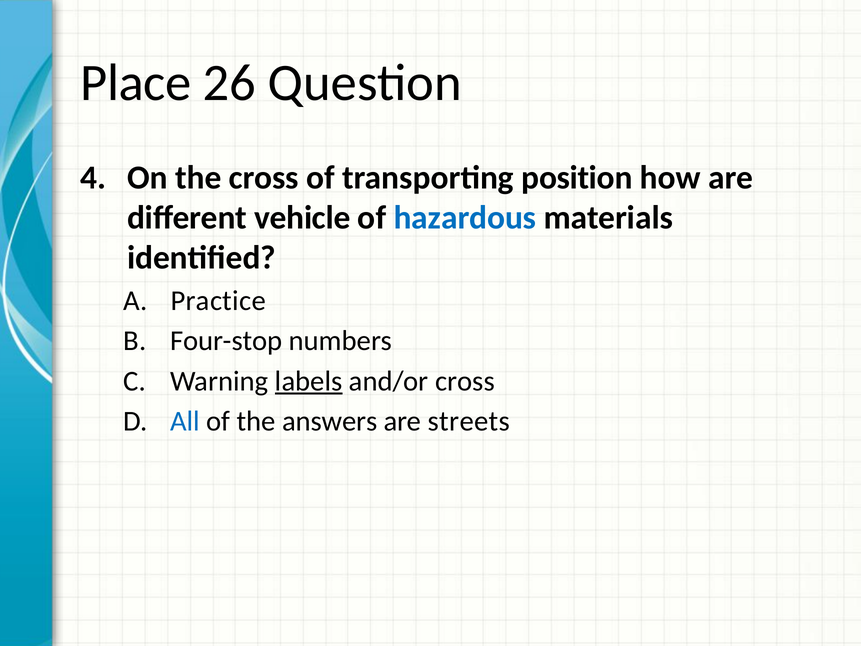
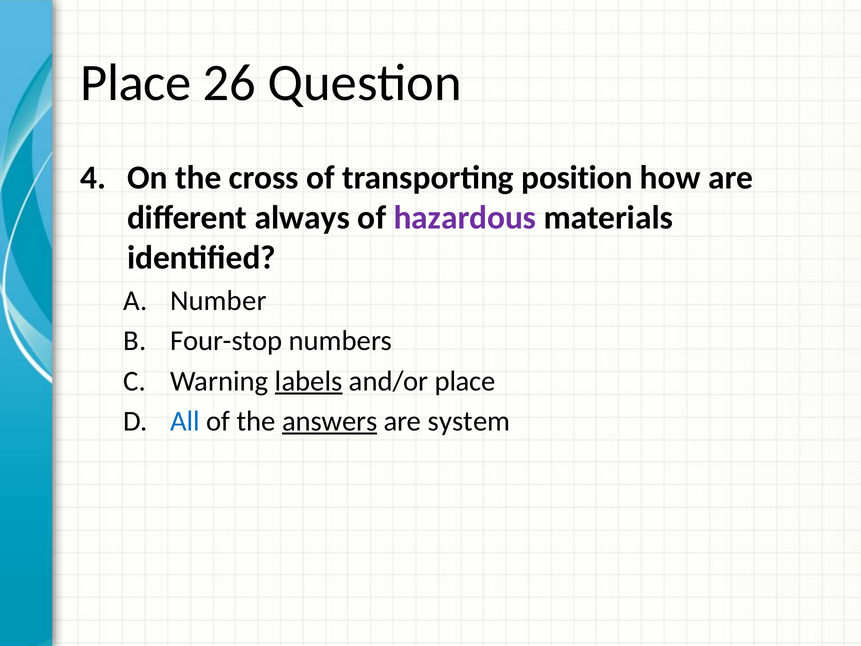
vehicle: vehicle -> always (302, 218)
hazardous colour: blue -> purple (465, 218)
Practice: Practice -> Number (218, 301)
and/or cross: cross -> place (465, 381)
answers underline: none -> present (330, 421)
streets: streets -> system (469, 421)
